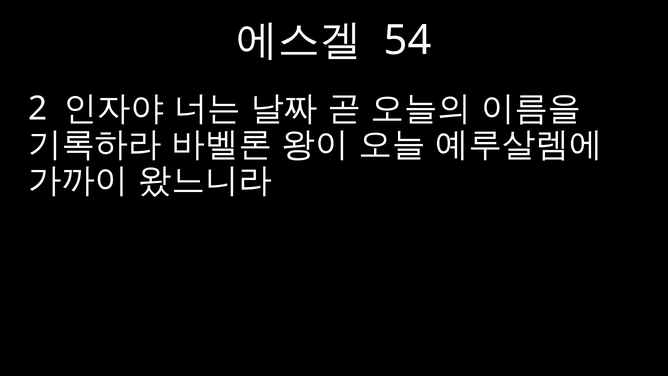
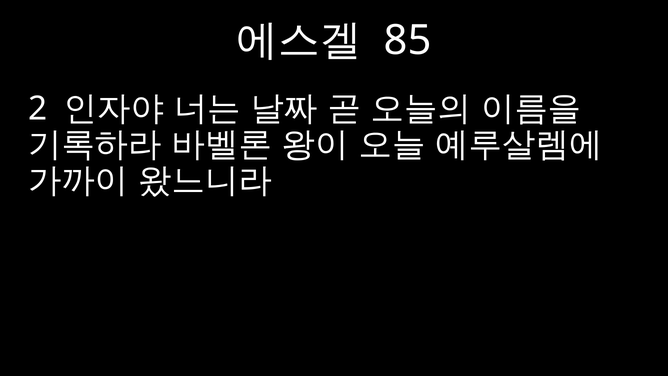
54: 54 -> 85 (408, 40)
